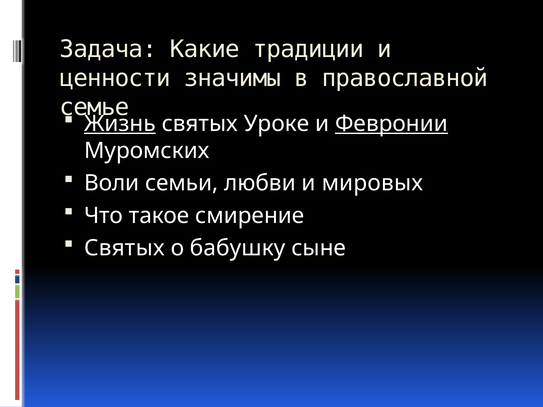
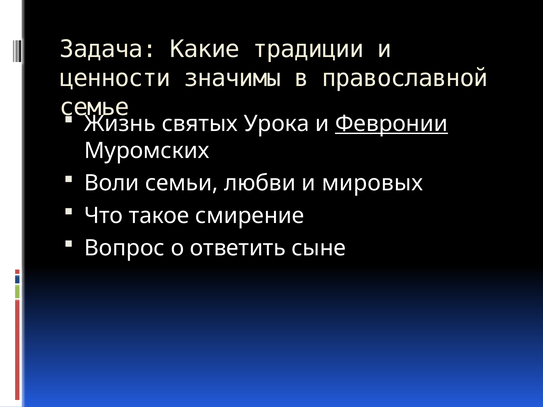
Жизнь underline: present -> none (120, 124)
Уроке: Уроке -> Урока (277, 124)
Святых: Святых -> Вопрос (124, 248)
бабушку: бабушку -> ответить (238, 248)
